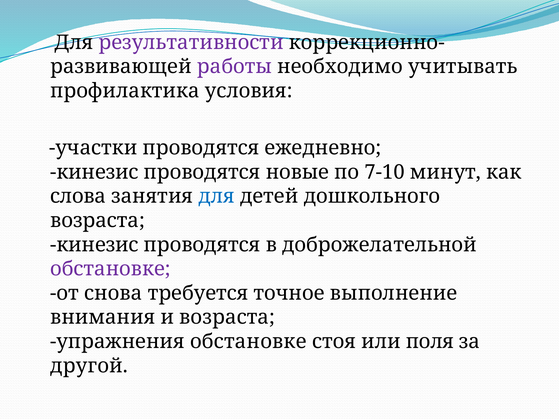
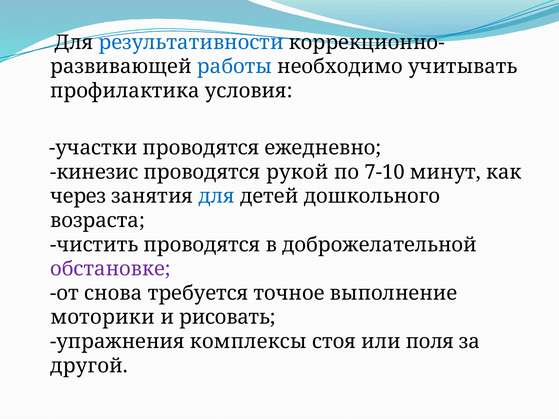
результативности colour: purple -> blue (191, 42)
работы colour: purple -> blue (235, 67)
новые: новые -> рукой (297, 172)
слова: слова -> через (78, 196)
кинезис: кинезис -> чистить (94, 245)
внимания: внимания -> моторики (103, 317)
и возраста: возраста -> рисовать (227, 317)
упражнения обстановке: обстановке -> комплексы (248, 342)
